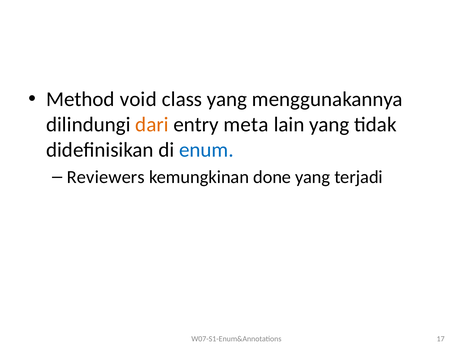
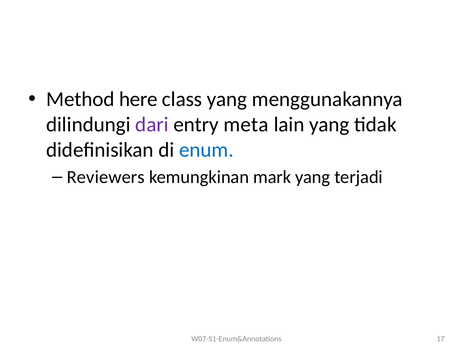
void: void -> here (138, 99)
dari colour: orange -> purple (152, 124)
done: done -> mark (272, 177)
